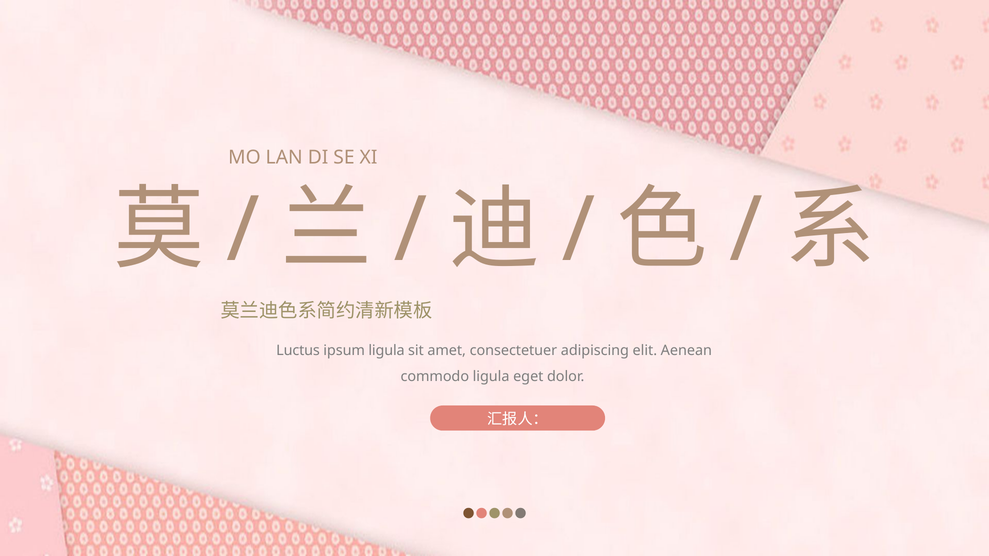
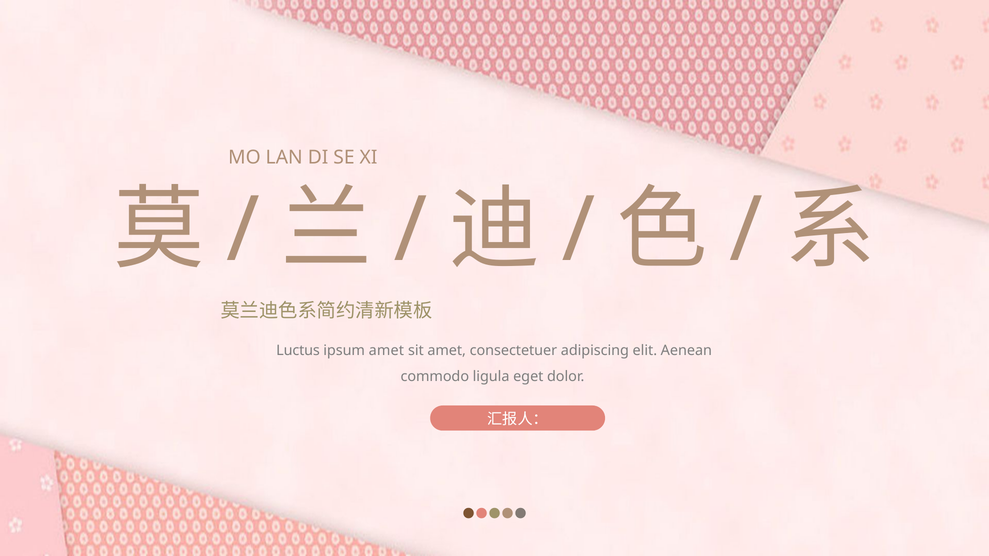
ipsum ligula: ligula -> amet (386, 351)
